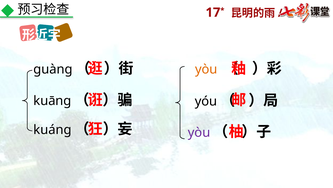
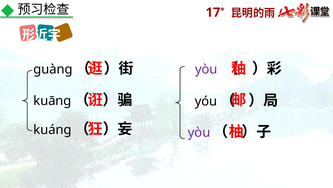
yòu colour: orange -> purple (206, 69)
